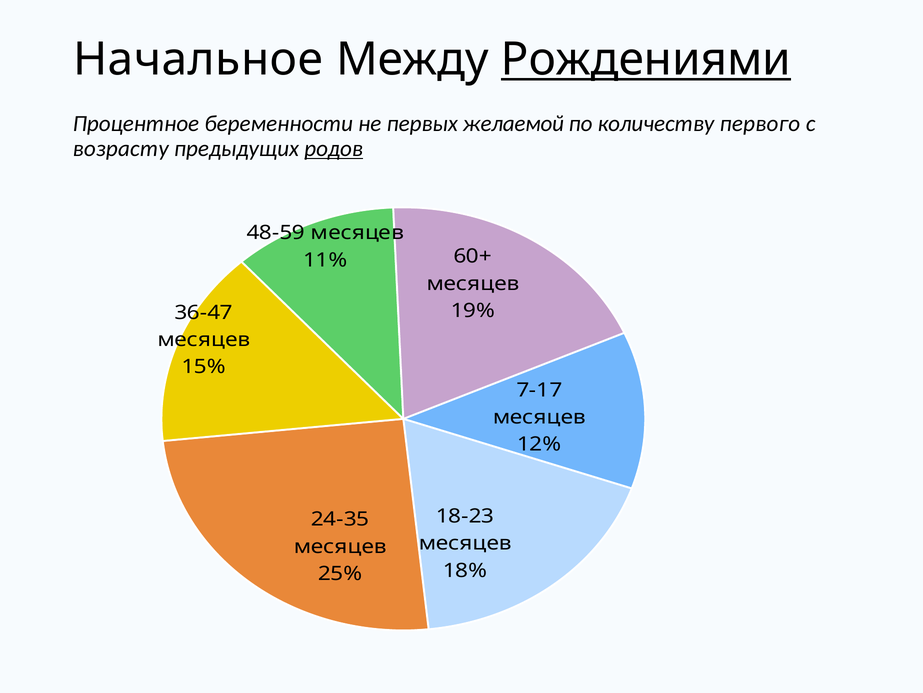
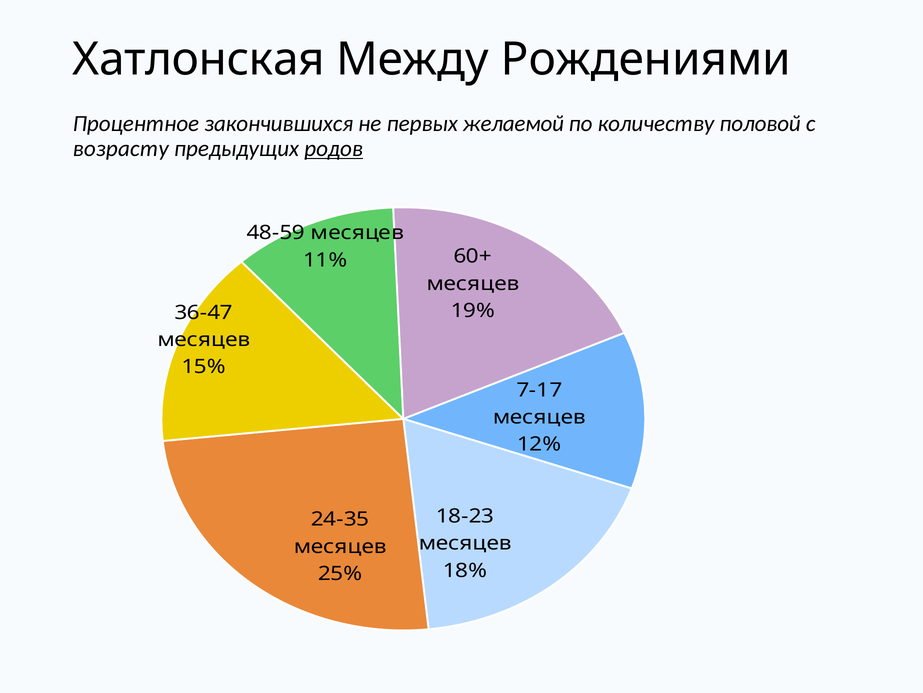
Начальное: Начальное -> Хатлонская (199, 59)
Рождениями underline: present -> none (646, 59)
беременности: беременности -> закончившихся (279, 124)
первого: первого -> половой (760, 124)
